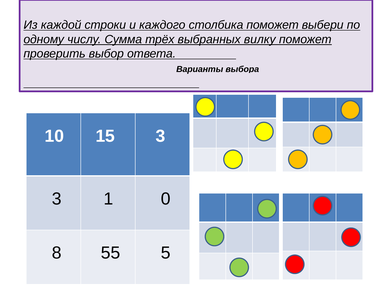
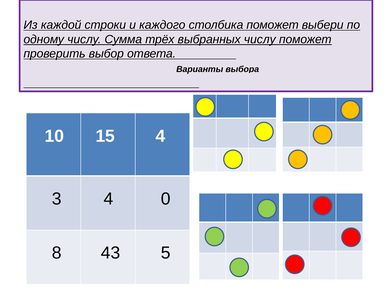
выбранных вилку: вилку -> числу (260, 39)
15 3: 3 -> 4 (160, 136)
3 1: 1 -> 4 (109, 199)
55: 55 -> 43 (111, 253)
